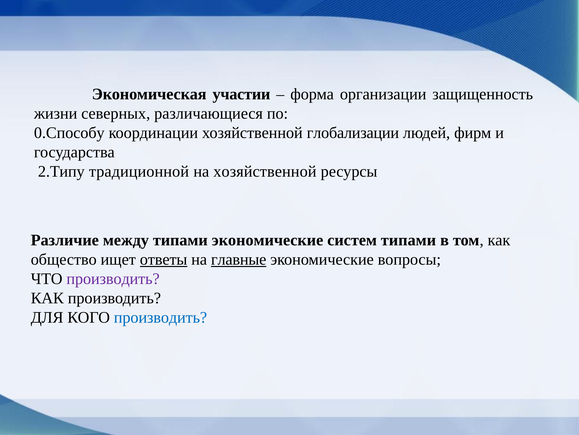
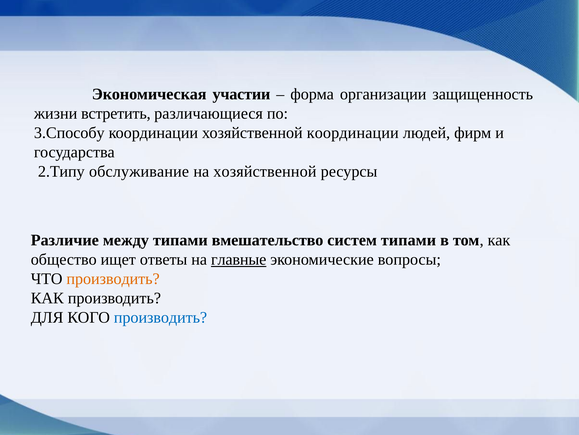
северных: северных -> встретить (116, 113)
0.Способу: 0.Способу -> 3.Способу (69, 133)
хозяйственной глобализации: глобализации -> координации (353, 133)
традиционной: традиционной -> обслуживание (139, 171)
типами экономические: экономические -> вмешательство (268, 240)
ответы underline: present -> none (164, 259)
производить colour: purple -> orange (113, 278)
